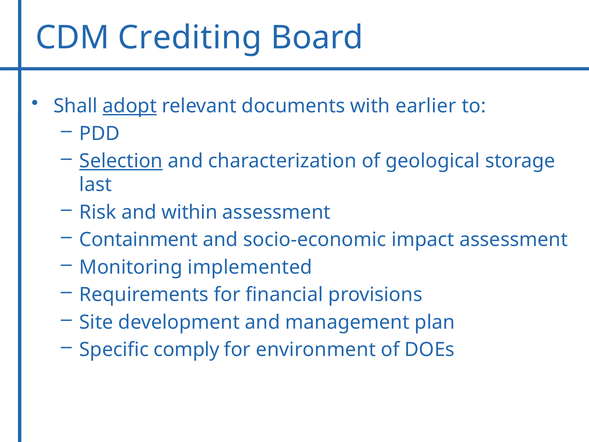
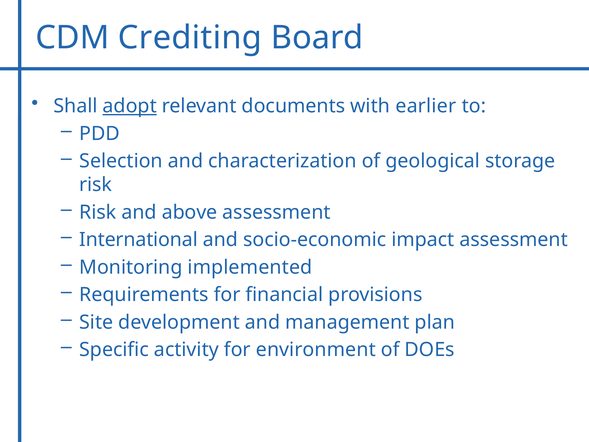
Selection underline: present -> none (121, 161)
last: last -> risk (96, 185)
within: within -> above (190, 212)
Containment: Containment -> International (139, 240)
comply: comply -> activity (186, 349)
